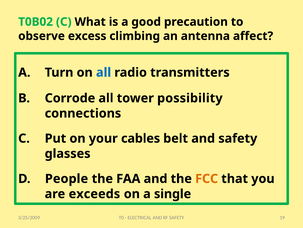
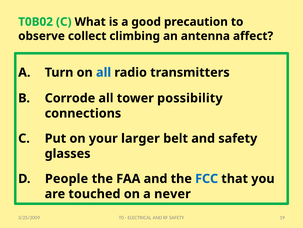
excess: excess -> collect (87, 36)
cables: cables -> larger (140, 138)
FCC colour: orange -> blue (207, 178)
exceeds: exceeds -> touched (94, 193)
single: single -> never (172, 193)
